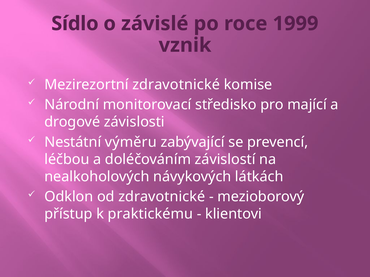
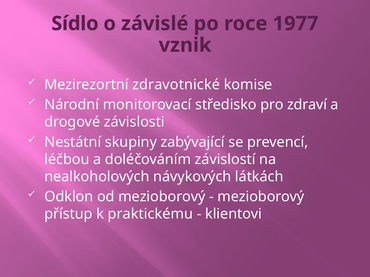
1999: 1999 -> 1977 (296, 24)
mající: mající -> zdraví (307, 105)
výměru: výměru -> skupiny (131, 142)
od zdravotnické: zdravotnické -> mezioborový (162, 197)
